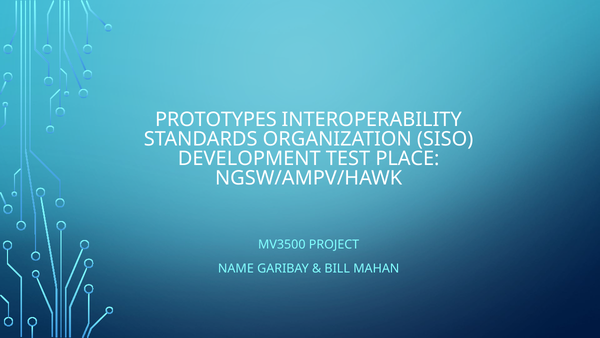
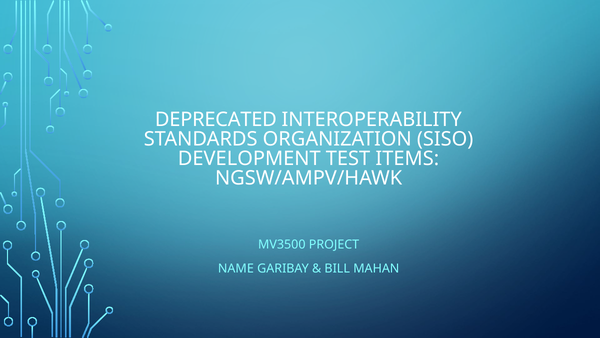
PROTOTYPES: PROTOTYPES -> DEPRECATED (216, 120)
PLACE: PLACE -> ITEMS (407, 158)
